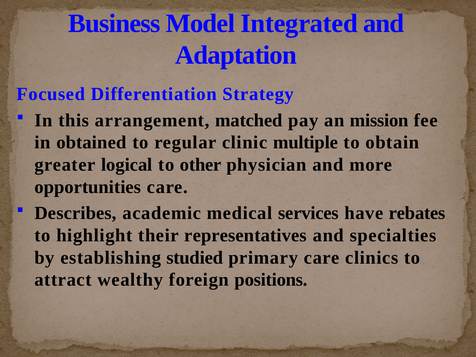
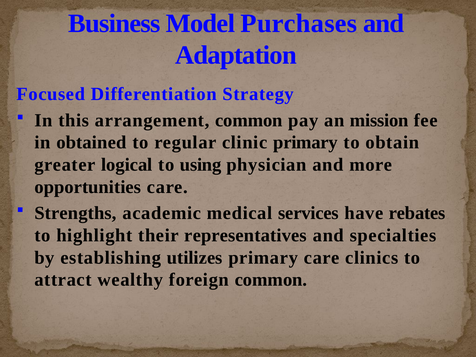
Integrated: Integrated -> Purchases (299, 23)
arrangement matched: matched -> common (249, 120)
clinic multiple: multiple -> primary (306, 142)
other: other -> using (201, 165)
Describes: Describes -> Strengths (76, 213)
studied: studied -> utilizes (195, 258)
foreign positions: positions -> common (271, 280)
